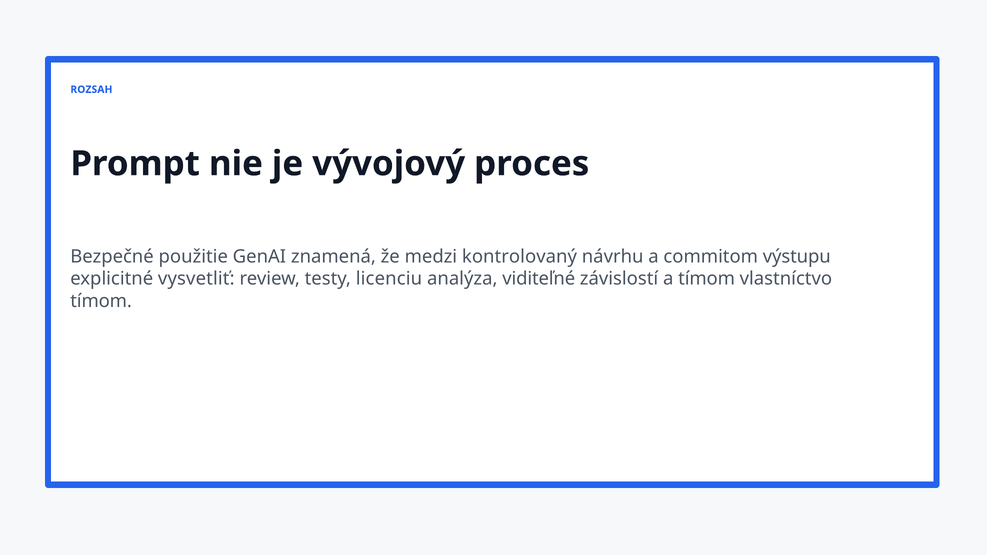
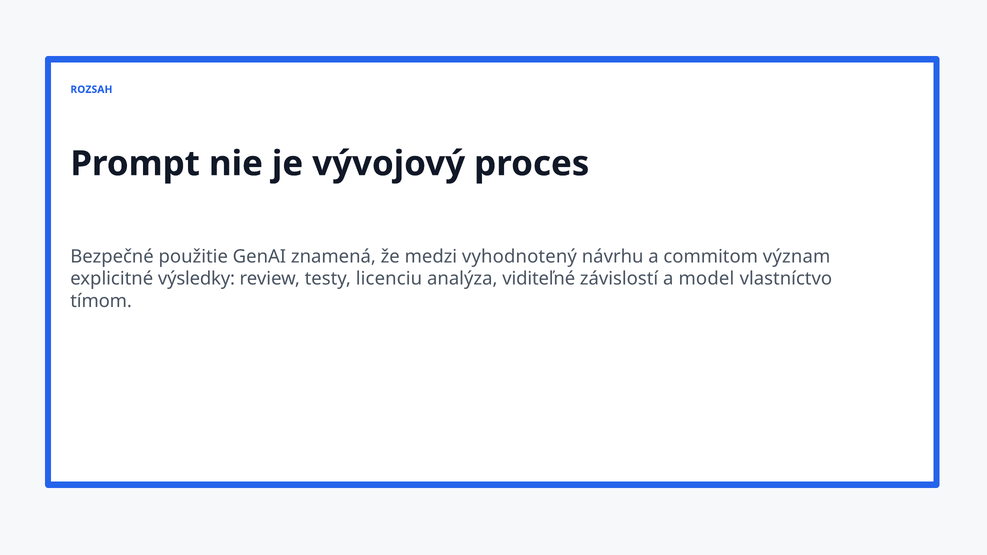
kontrolovaný: kontrolovaný -> vyhodnotený (519, 257)
výstupu: výstupu -> význam (797, 257)
vysvetliť: vysvetliť -> výsledky (196, 279)
a tímom: tímom -> model (706, 279)
